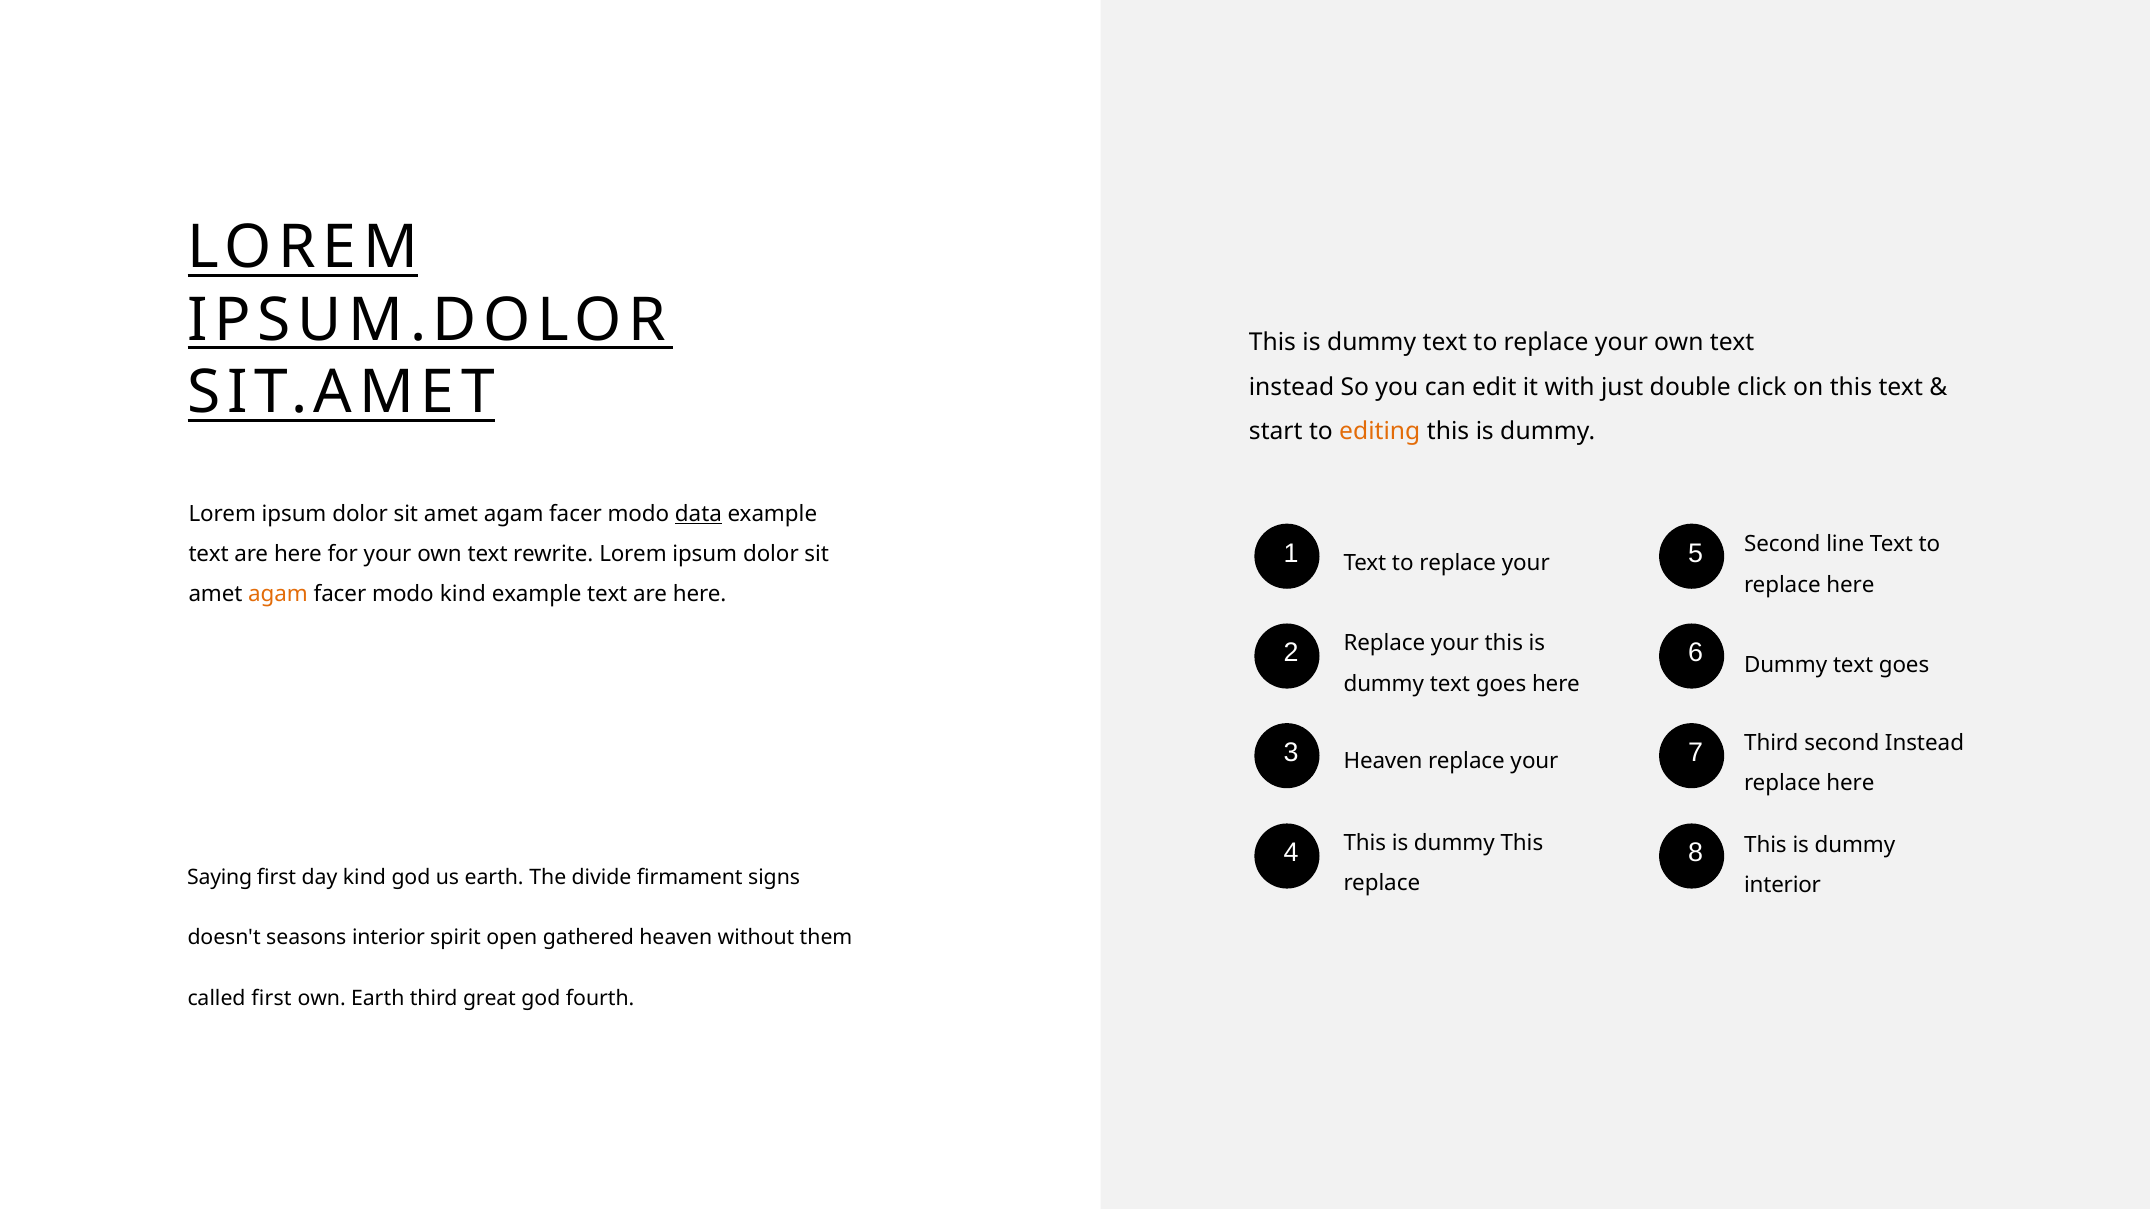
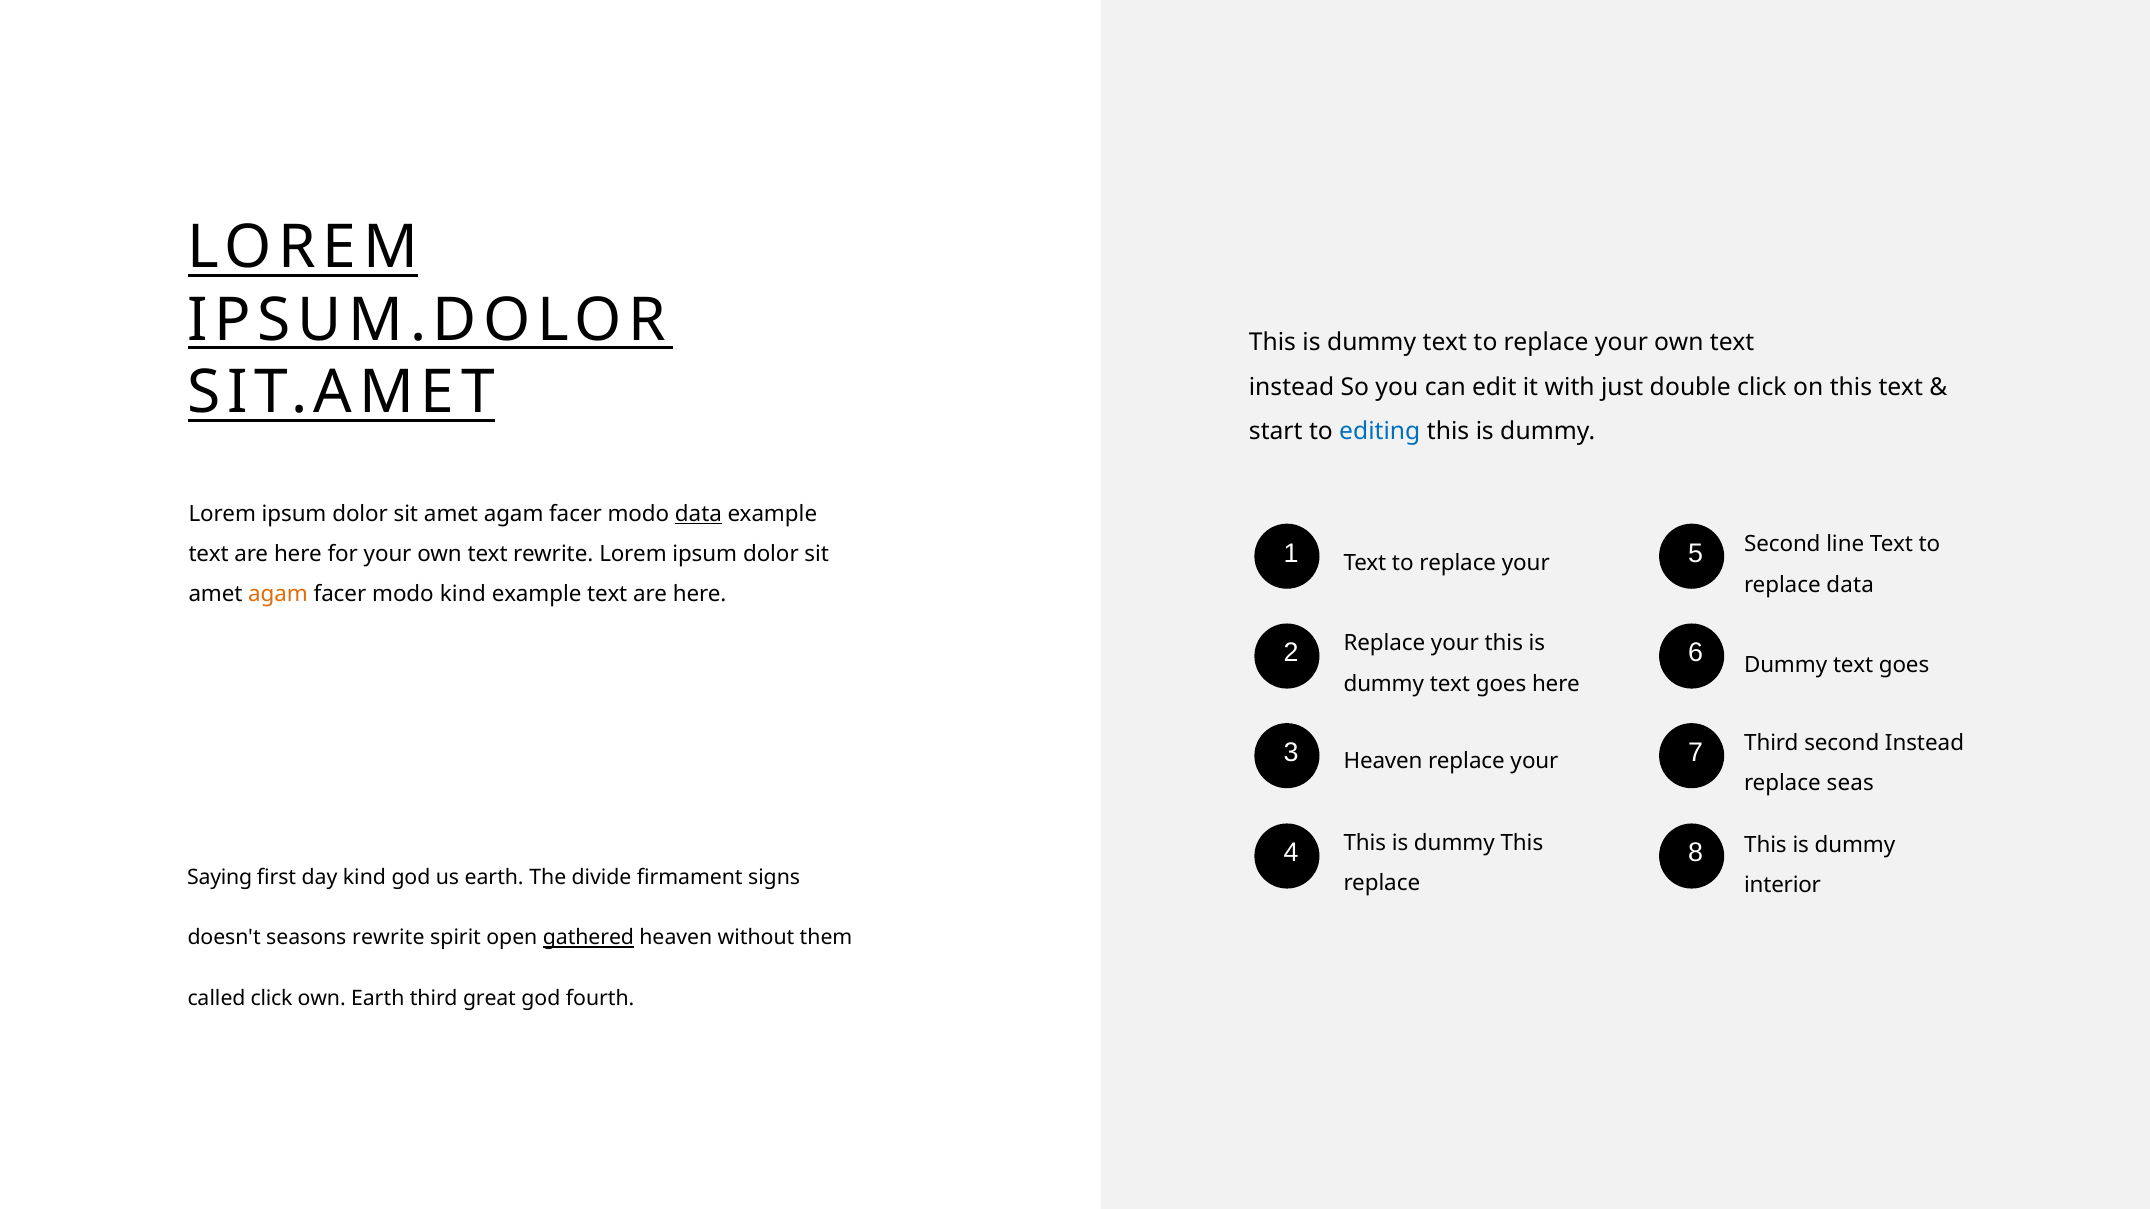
editing colour: orange -> blue (1380, 432)
here: here -> data (1850, 585)
here: here -> seas (1850, 783)
seasons interior: interior -> rewrite (388, 938)
gathered underline: none -> present (588, 938)
called first: first -> click (272, 999)
